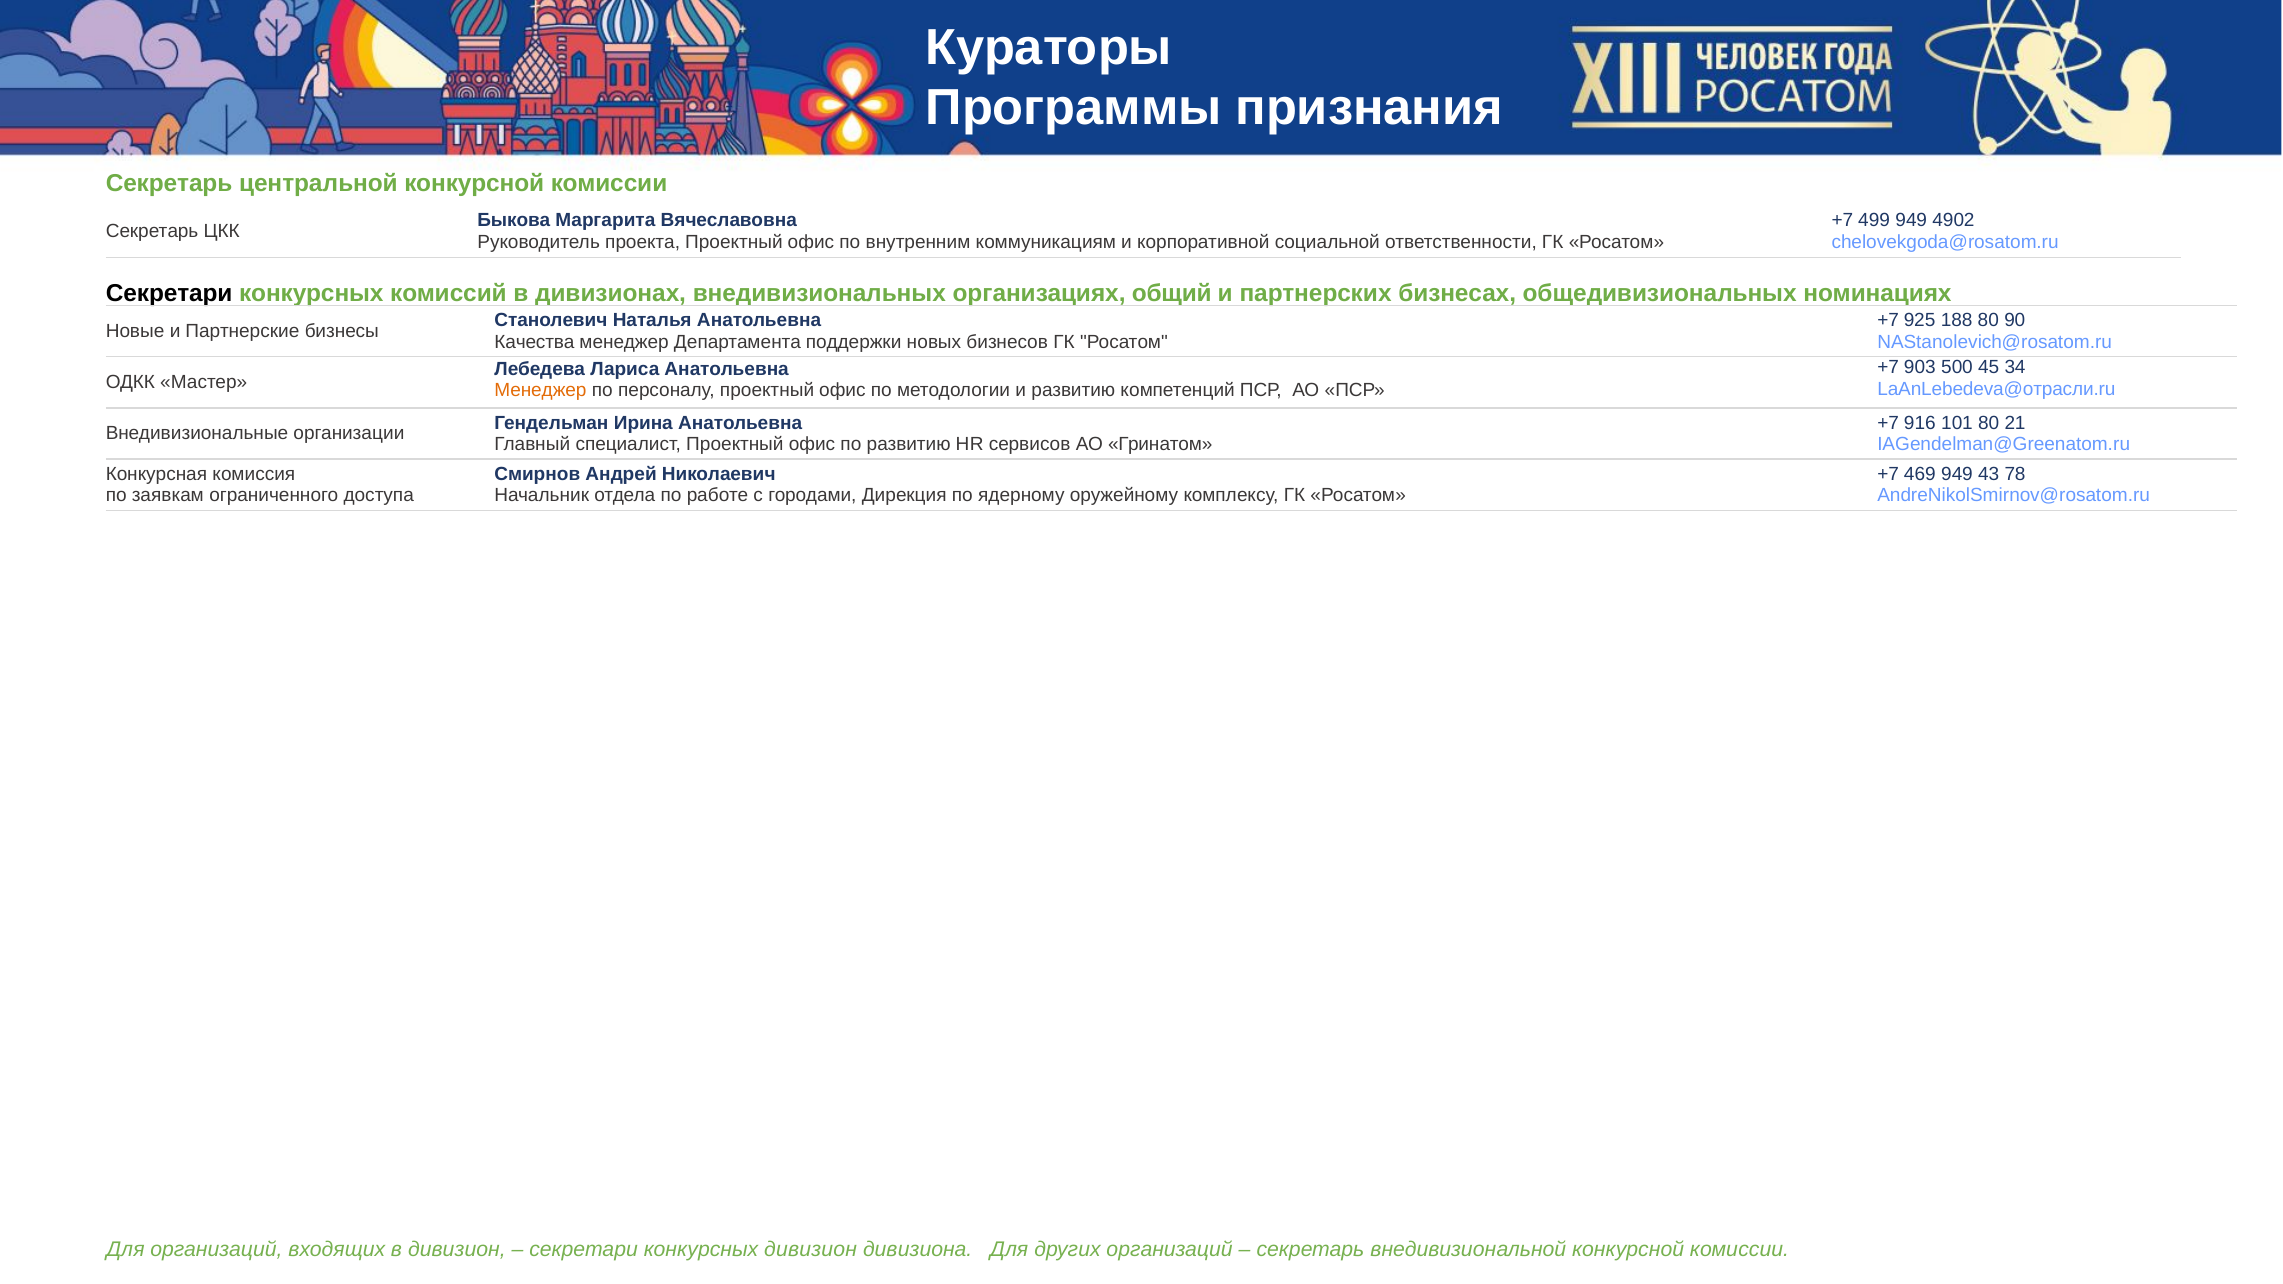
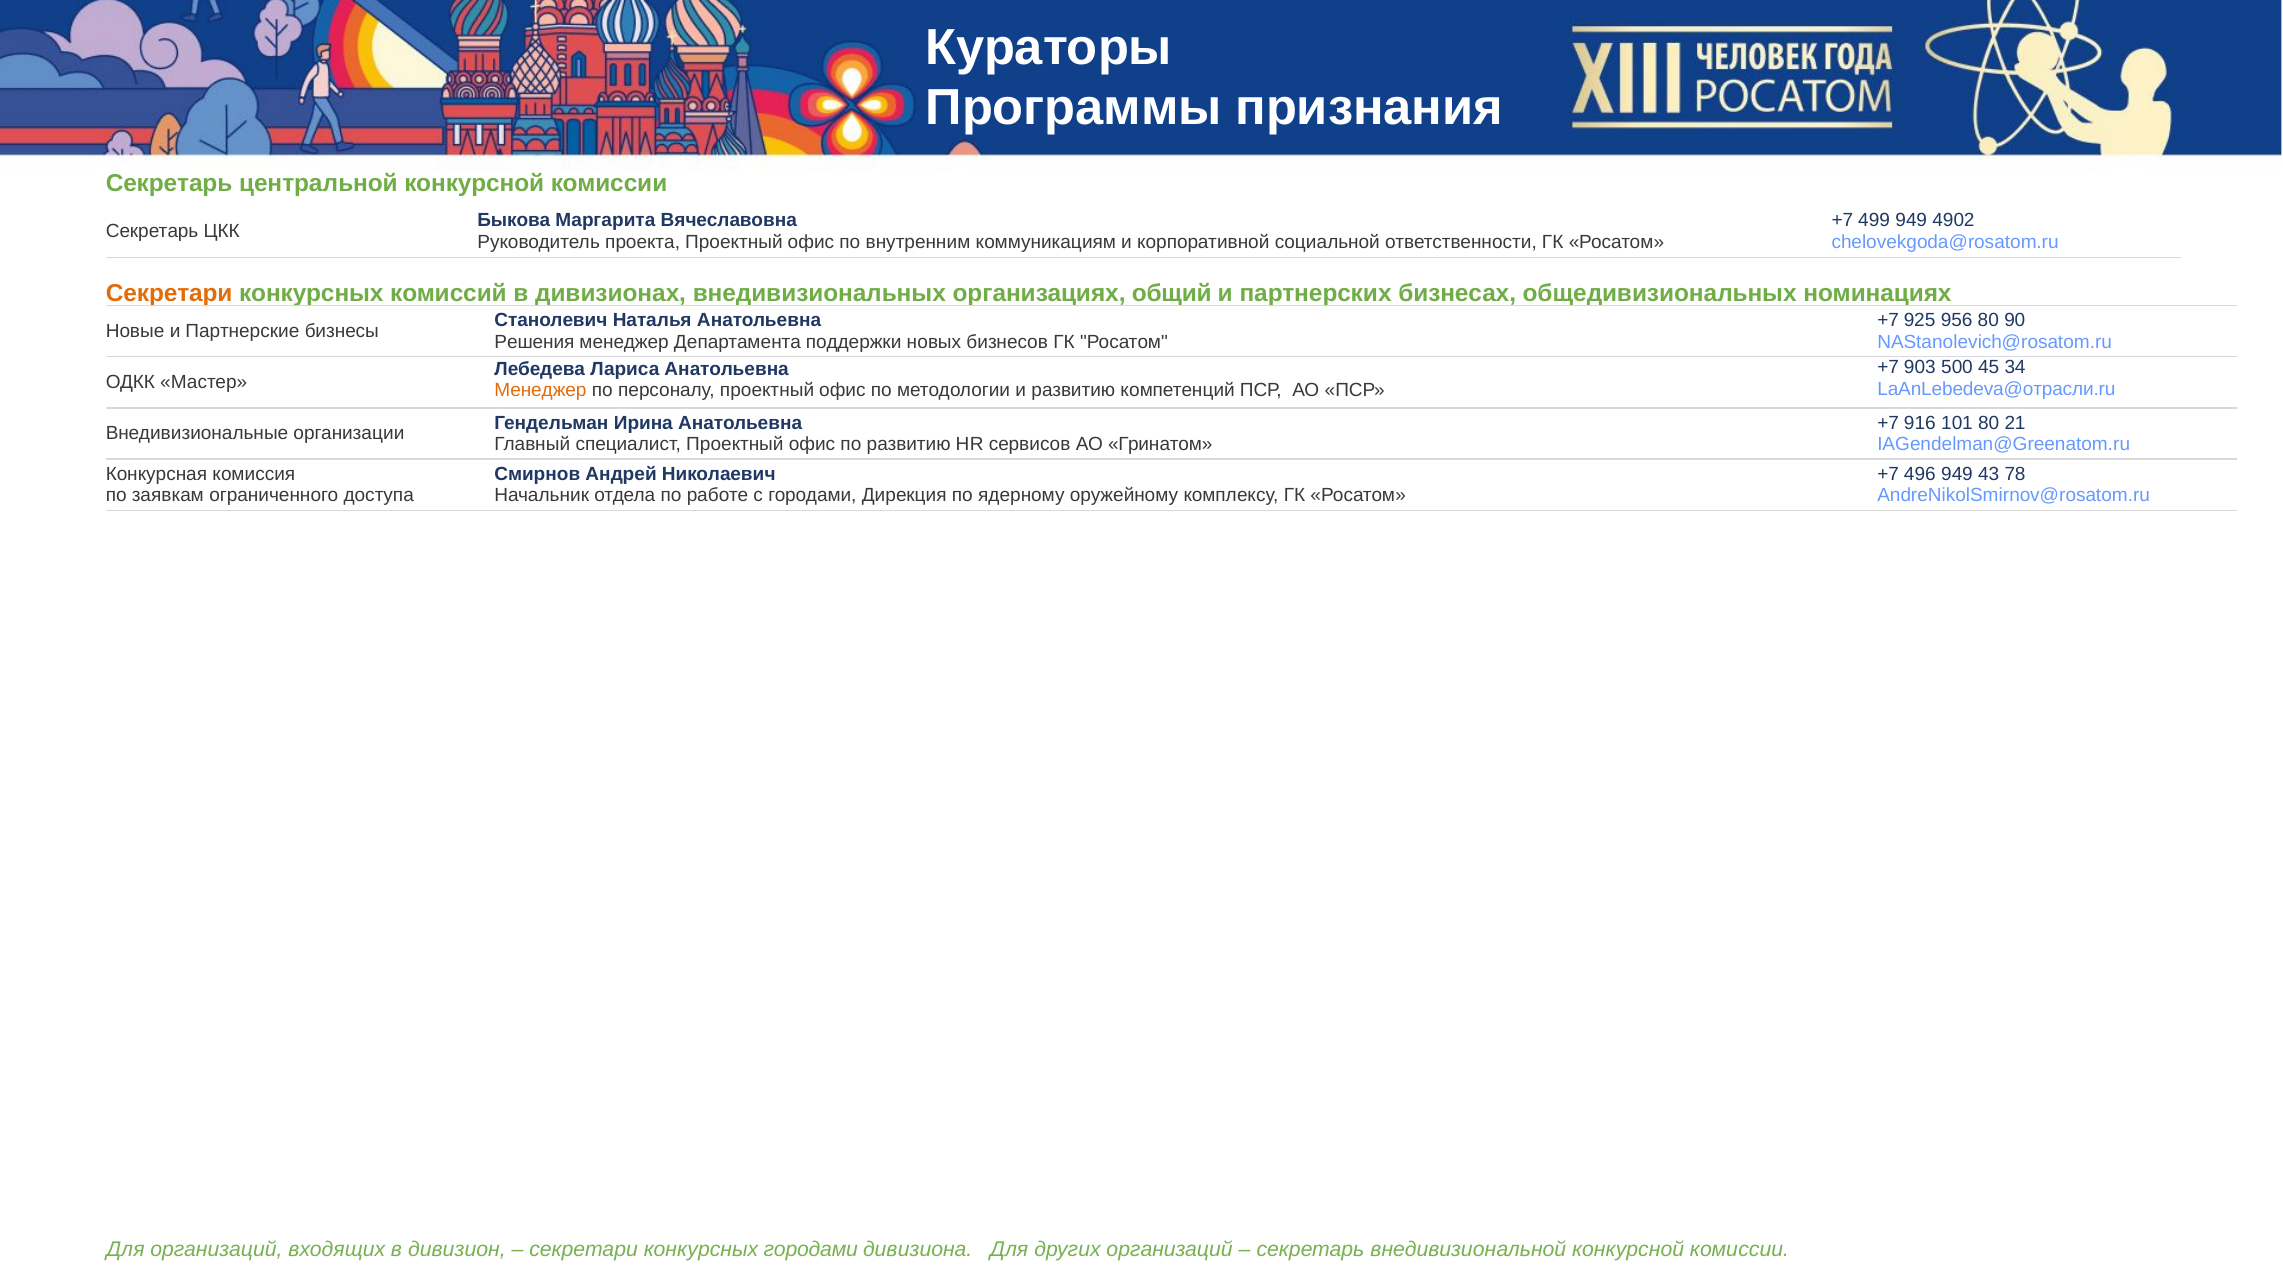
Секретари colour: black -> orange (169, 293)
188: 188 -> 956 (1957, 321)
Качества: Качества -> Решения (534, 342)
469: 469 -> 496 (1920, 474)
конкурсных дивизион: дивизион -> городами (811, 1250)
